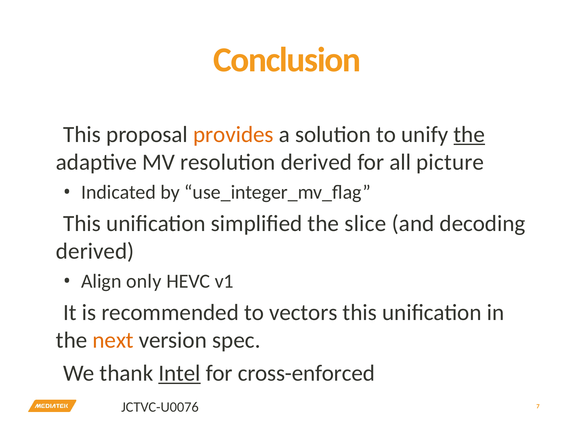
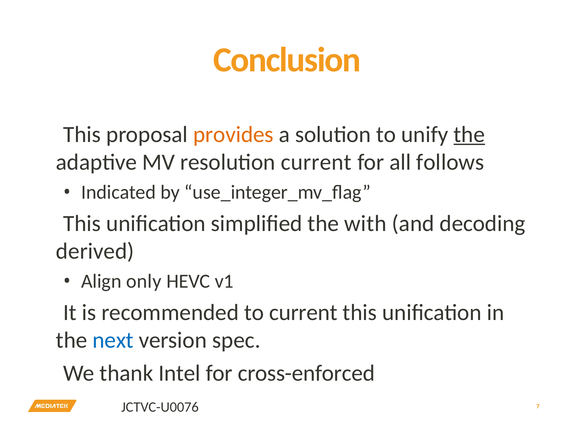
resolution derived: derived -> current (316, 162)
picture: picture -> follows (450, 162)
slice: slice -> with (365, 223)
to vectors: vectors -> current (303, 312)
next colour: orange -> blue (113, 340)
Intel underline: present -> none (180, 373)
